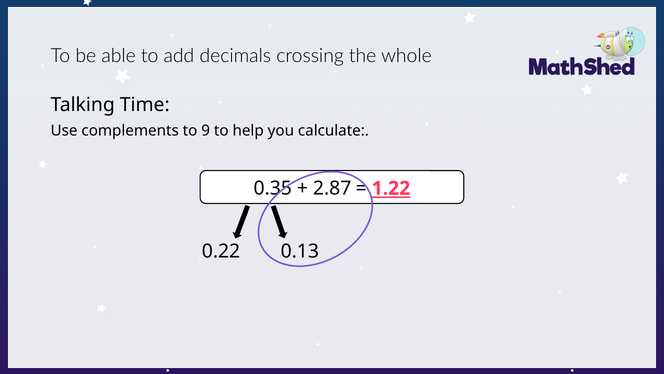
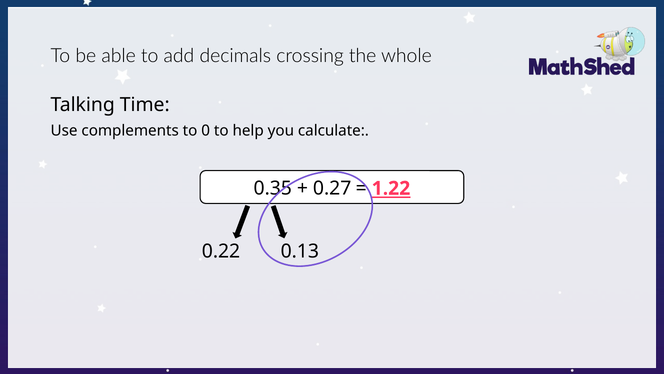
9: 9 -> 0 (206, 130)
2.87: 2.87 -> 0.27 (332, 188)
